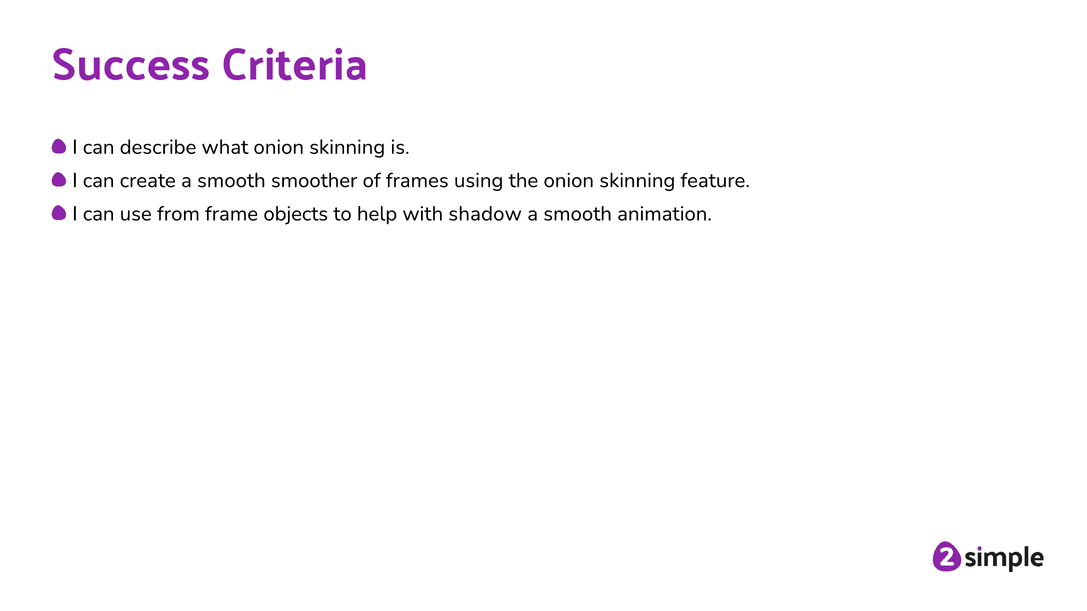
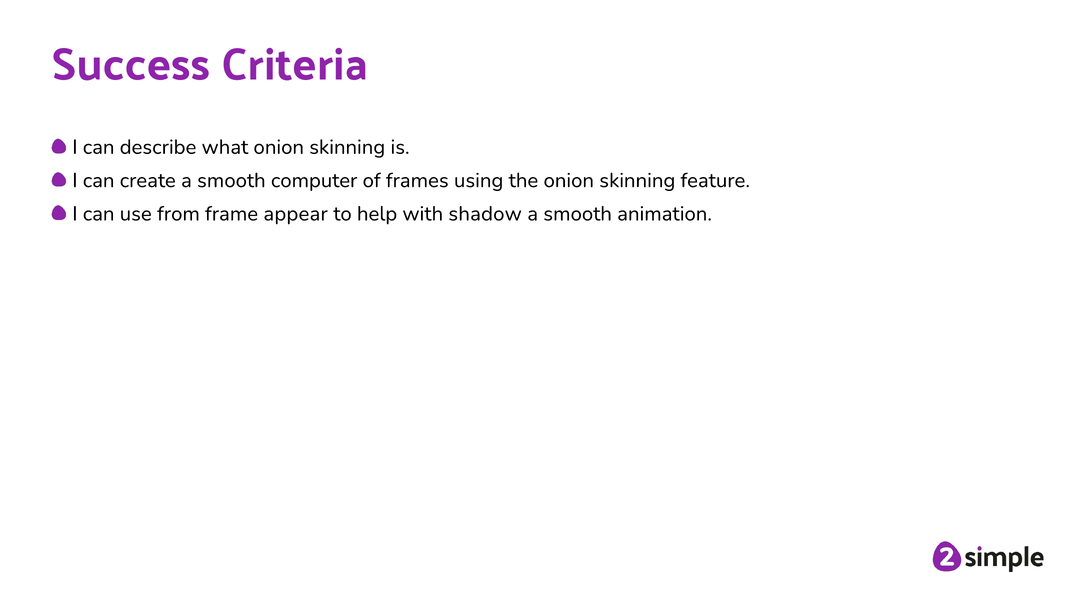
smoother: smoother -> computer (314, 181)
objects: objects -> appear (296, 214)
